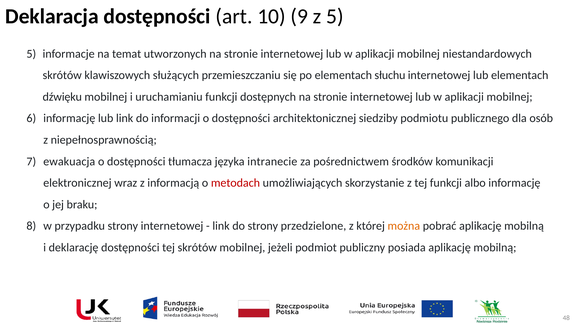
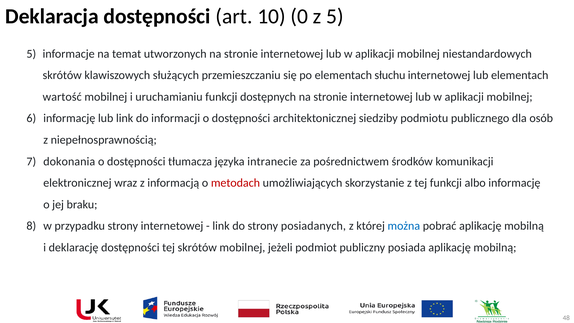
9: 9 -> 0 (299, 16)
dźwięku: dźwięku -> wartość (62, 97)
ewakuacja: ewakuacja -> dokonania (69, 161)
przedzielone: przedzielone -> posiadanych (313, 226)
można colour: orange -> blue (404, 226)
